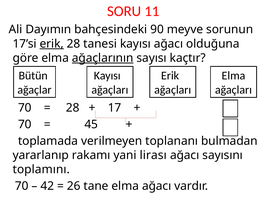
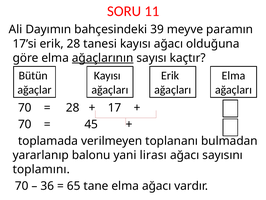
90: 90 -> 39 (157, 29)
sorunun: sorunun -> paramın (230, 29)
erik underline: present -> none (52, 44)
rakamı: rakamı -> balonu (91, 155)
42: 42 -> 36 (47, 186)
26: 26 -> 65 (74, 186)
